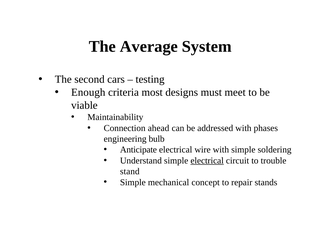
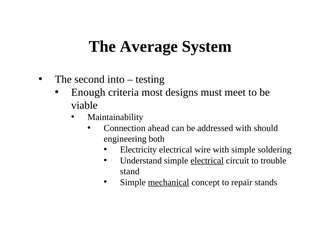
cars: cars -> into (116, 80)
phases: phases -> should (266, 128)
bulb: bulb -> both (157, 139)
Anticipate: Anticipate -> Electricity (138, 150)
mechanical underline: none -> present (169, 183)
